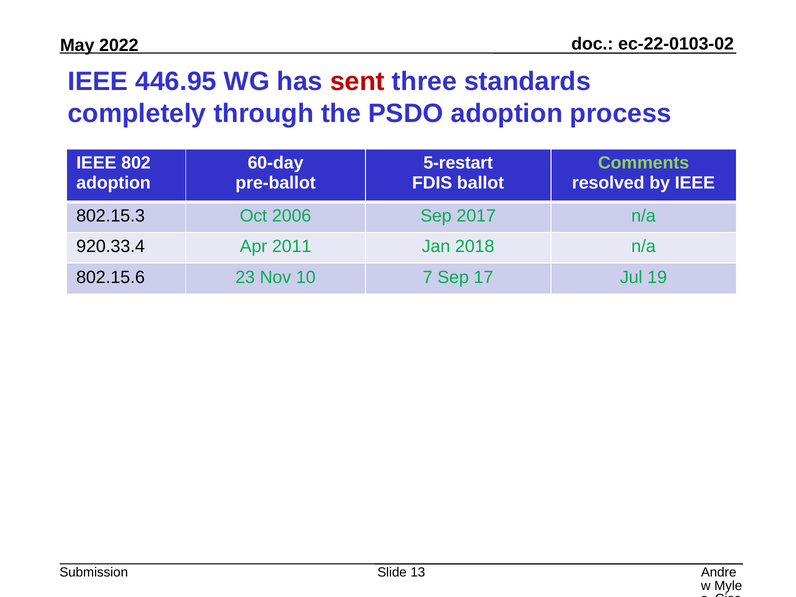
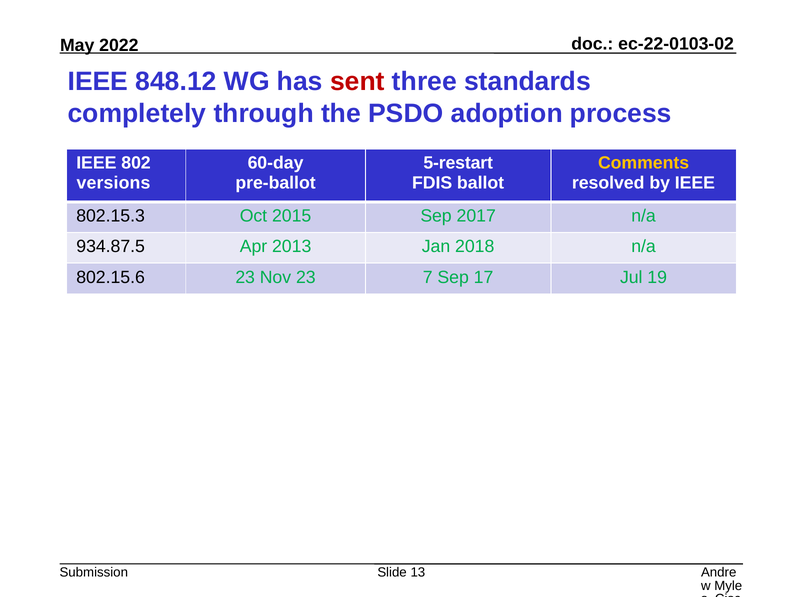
446.95: 446.95 -> 848.12 (176, 81)
Comments colour: light green -> yellow (644, 163)
adoption: adoption -> versions (113, 183)
2006: 2006 -> 2015 (292, 216)
920.33.4: 920.33.4 -> 934.87.5 (111, 247)
2011: 2011 -> 2013 (292, 247)
Nov 10: 10 -> 23 (306, 277)
